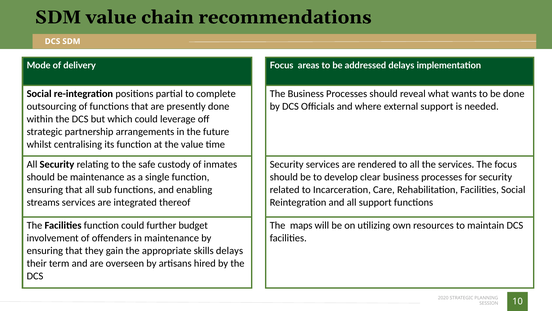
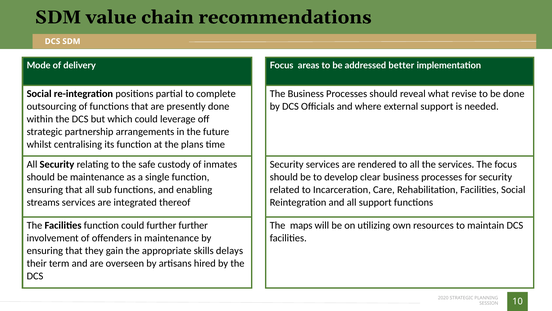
addressed delays: delays -> better (401, 65)
wants: wants -> revise (464, 94)
the value: value -> plans (192, 144)
further budget: budget -> further (193, 225)
